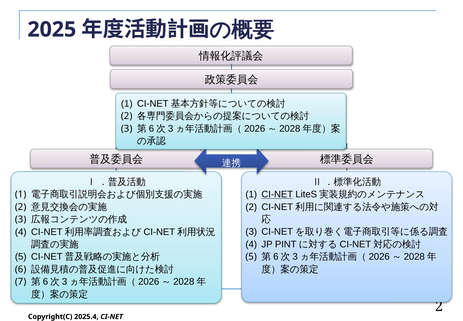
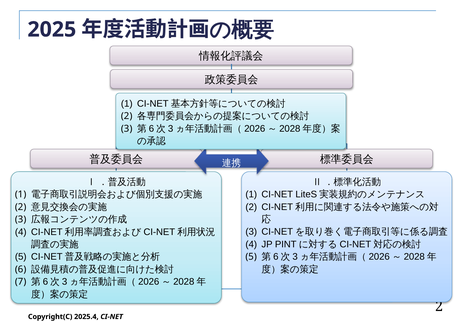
CI-NET underline: present -> none (277, 194)
